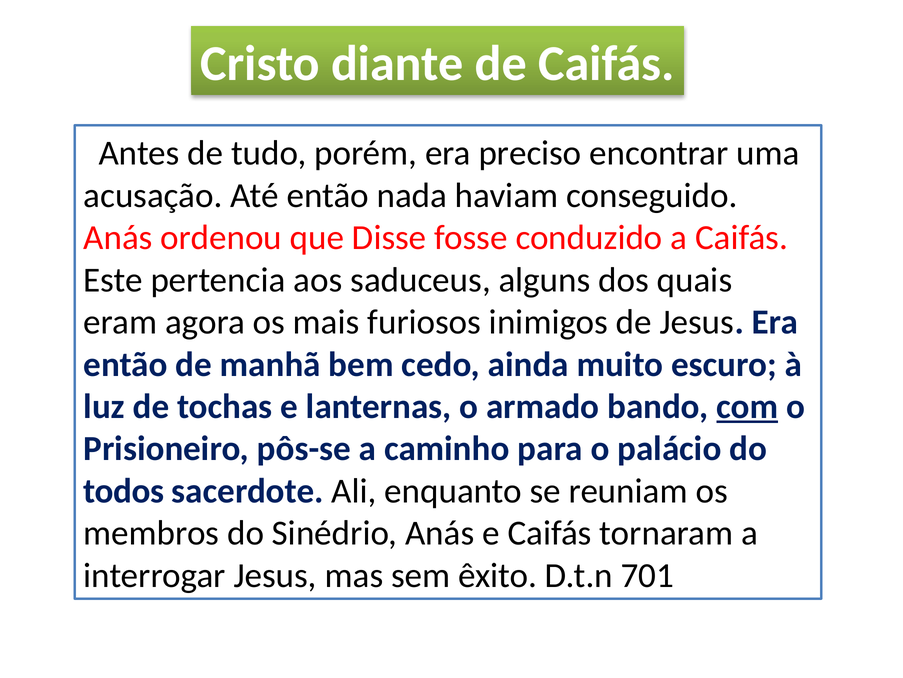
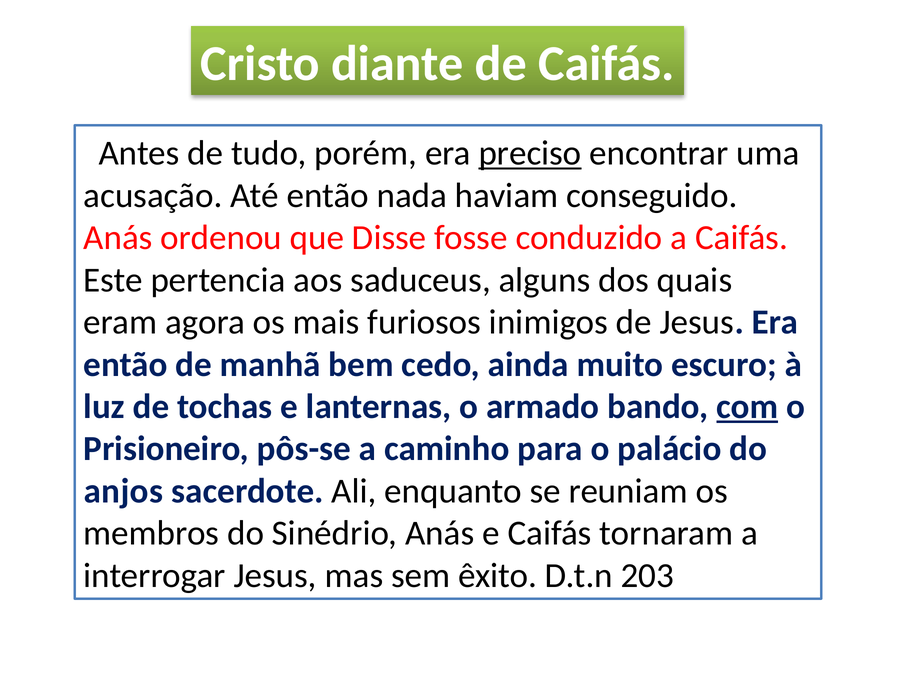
preciso underline: none -> present (530, 153)
todos: todos -> anjos (123, 491)
701: 701 -> 203 (647, 575)
